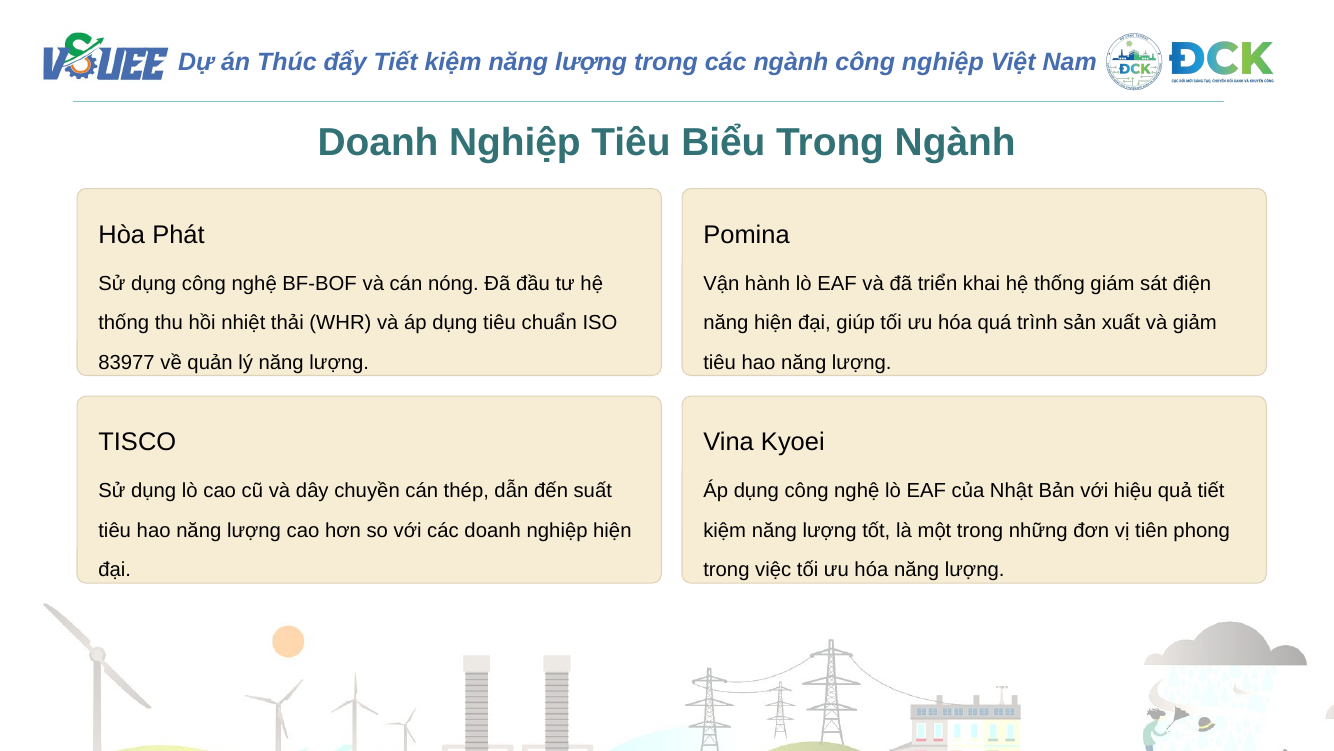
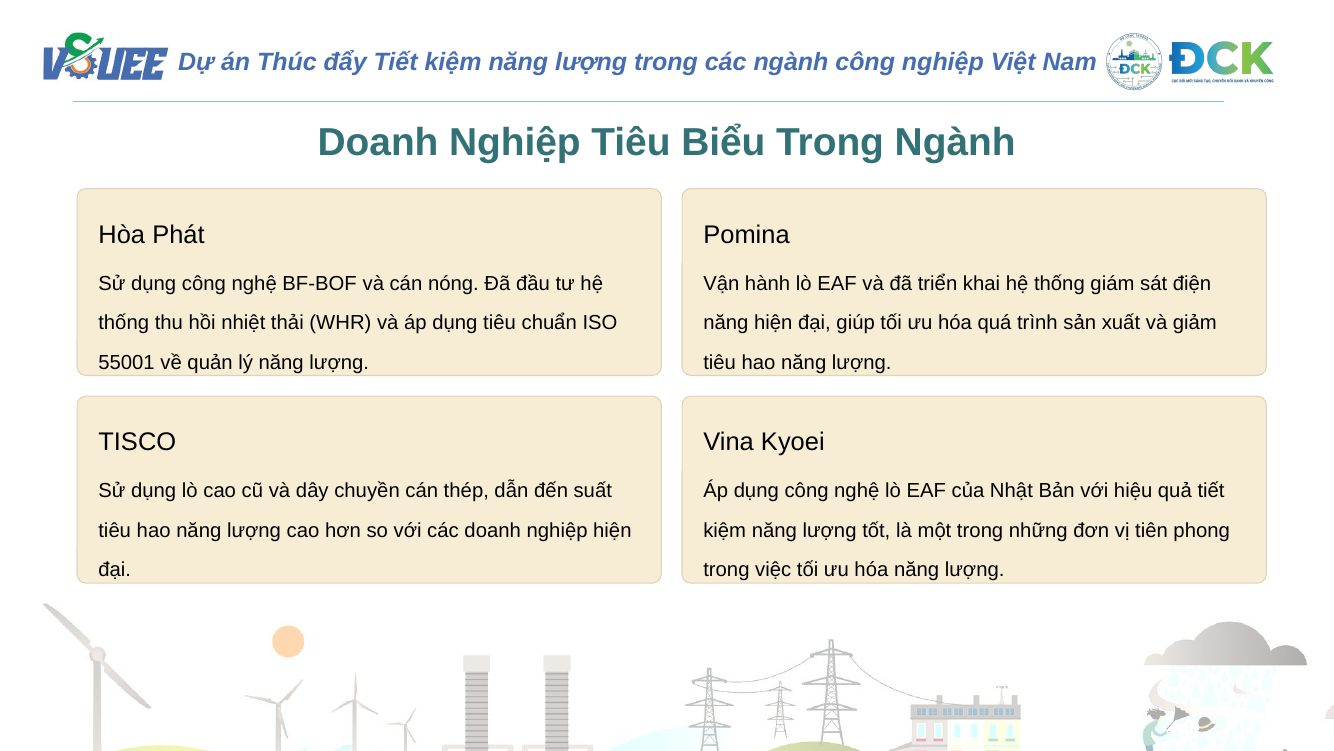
83977: 83977 -> 55001 (127, 362)
